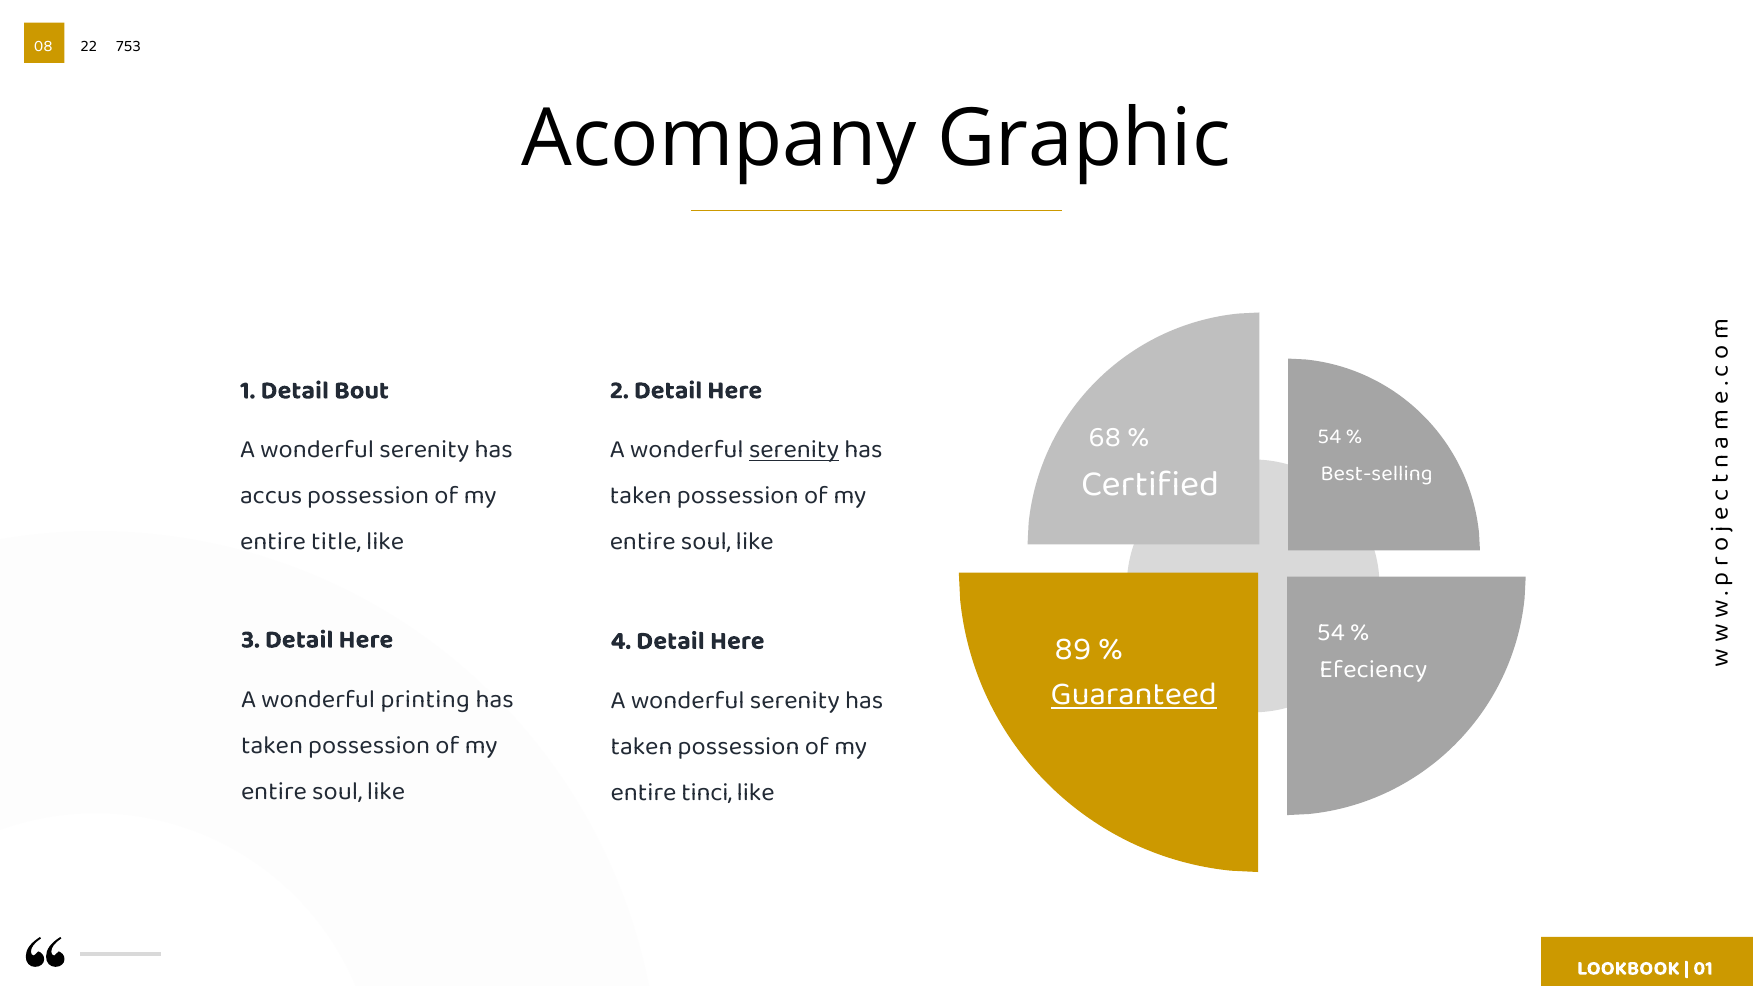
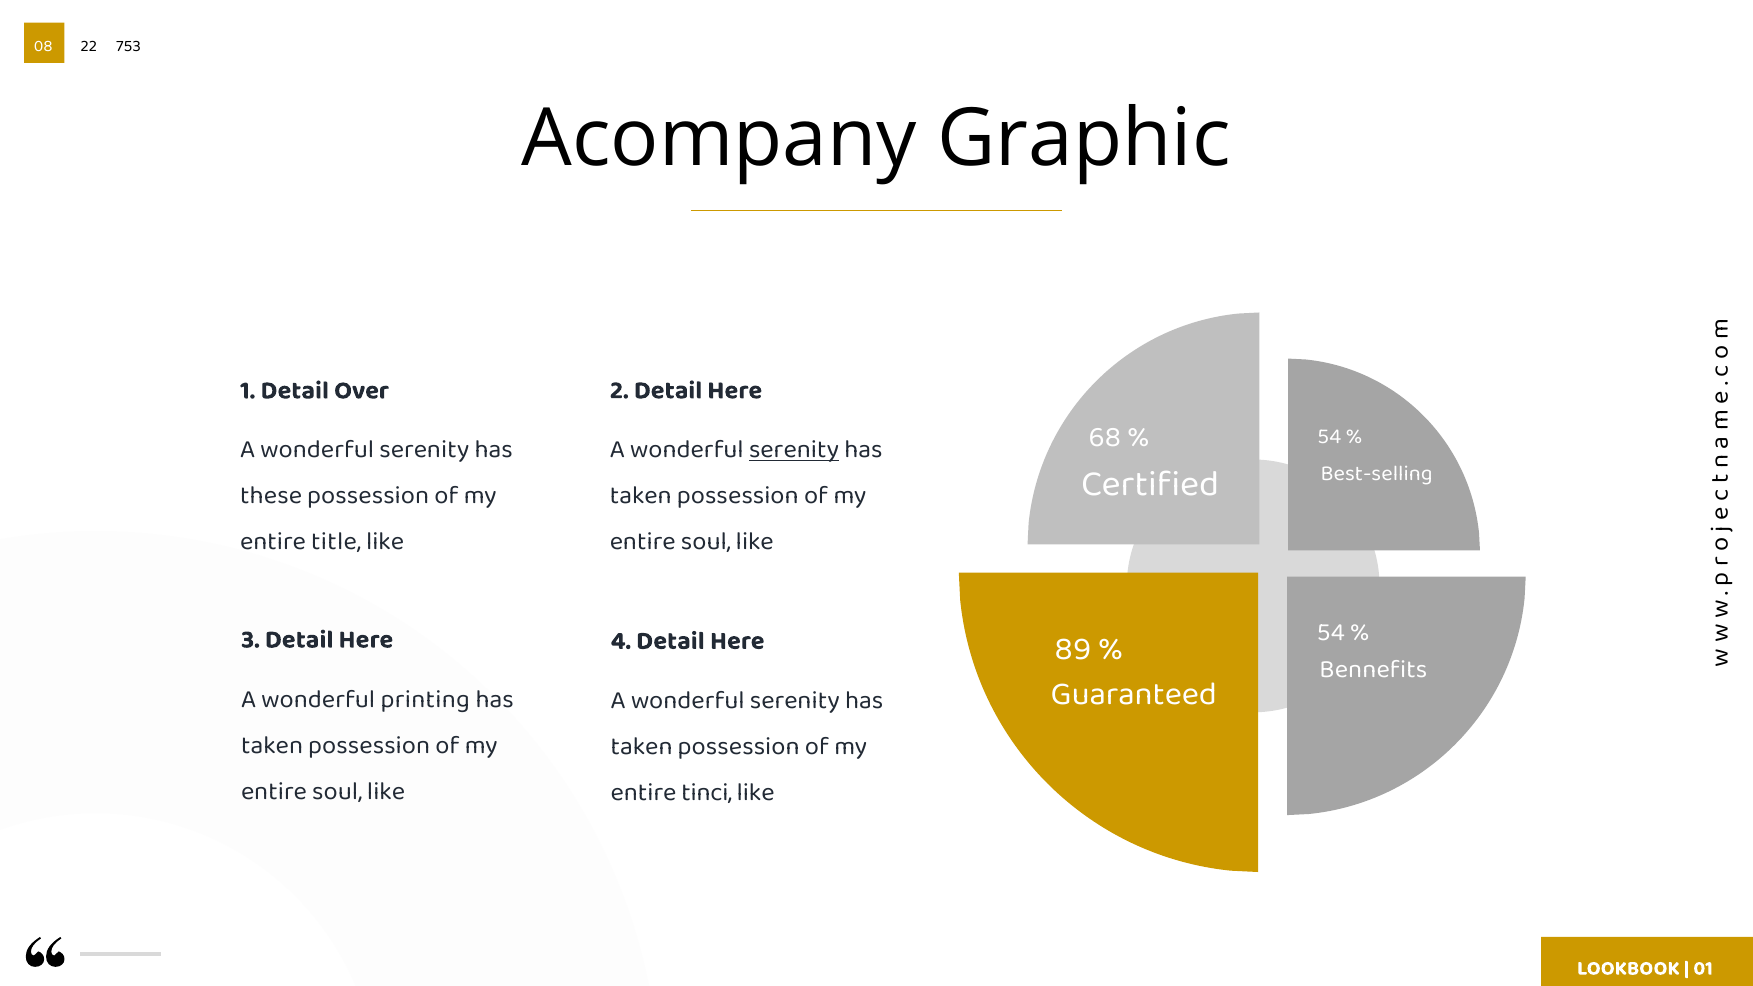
Bout: Bout -> Over (362, 390)
accus: accus -> these (271, 496)
Efeciency: Efeciency -> Bennefits (1373, 669)
Guaranteed underline: present -> none (1134, 694)
